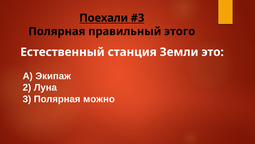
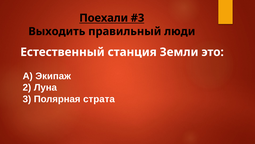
Полярная: Полярная -> Выходить (57, 31)
этого: этого -> люди (180, 31)
можно: можно -> страта (99, 99)
